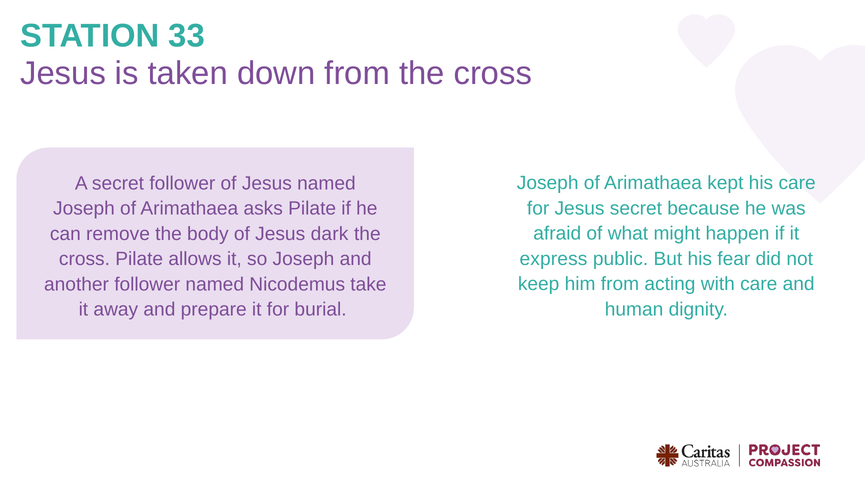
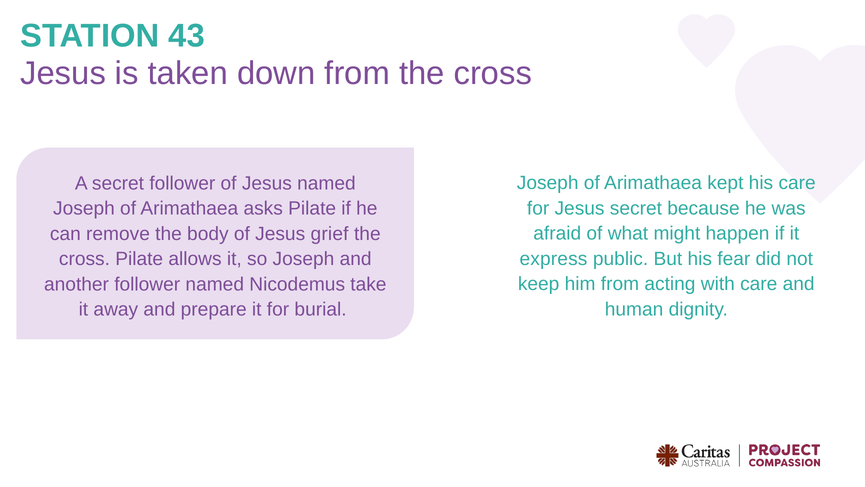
33: 33 -> 43 (187, 36)
dark: dark -> grief (330, 234)
